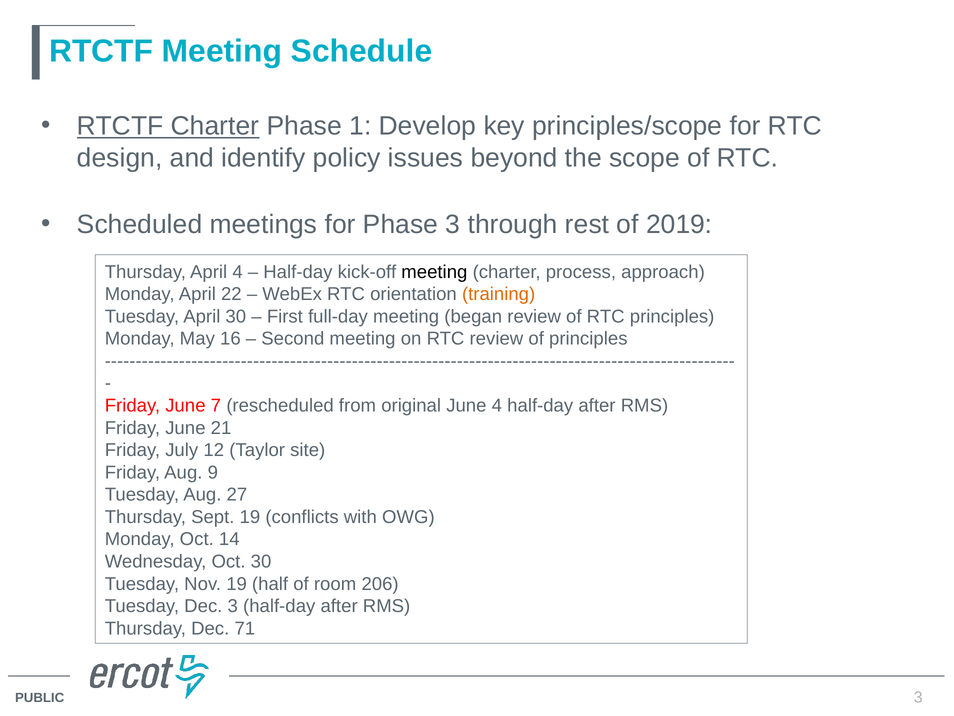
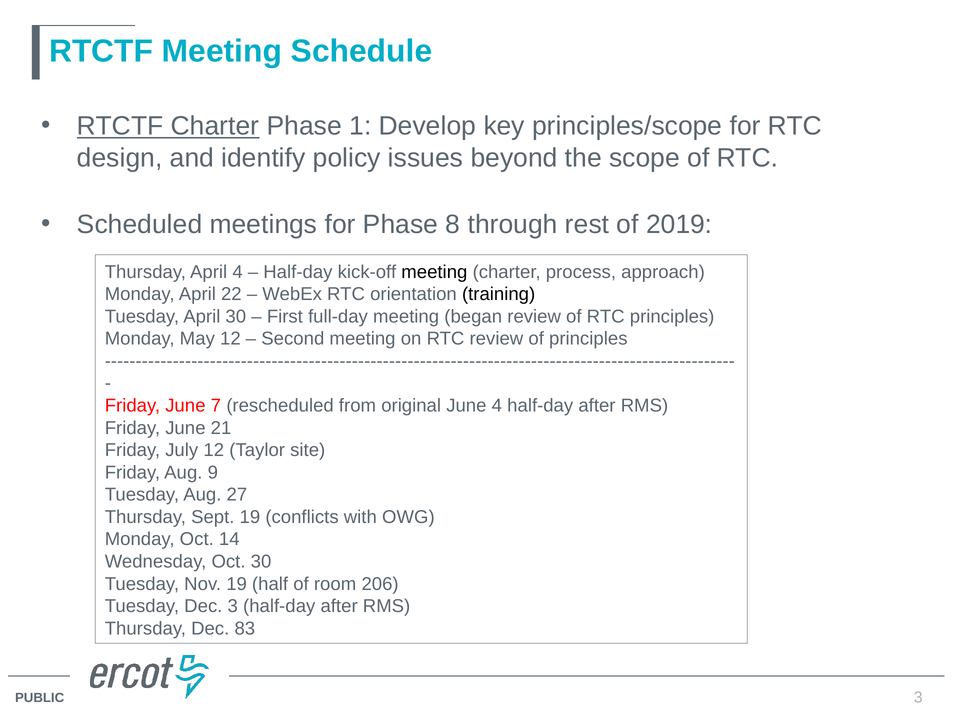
Phase 3: 3 -> 8 (453, 224)
training colour: orange -> black (499, 294)
May 16: 16 -> 12 (230, 339)
71: 71 -> 83 (245, 628)
